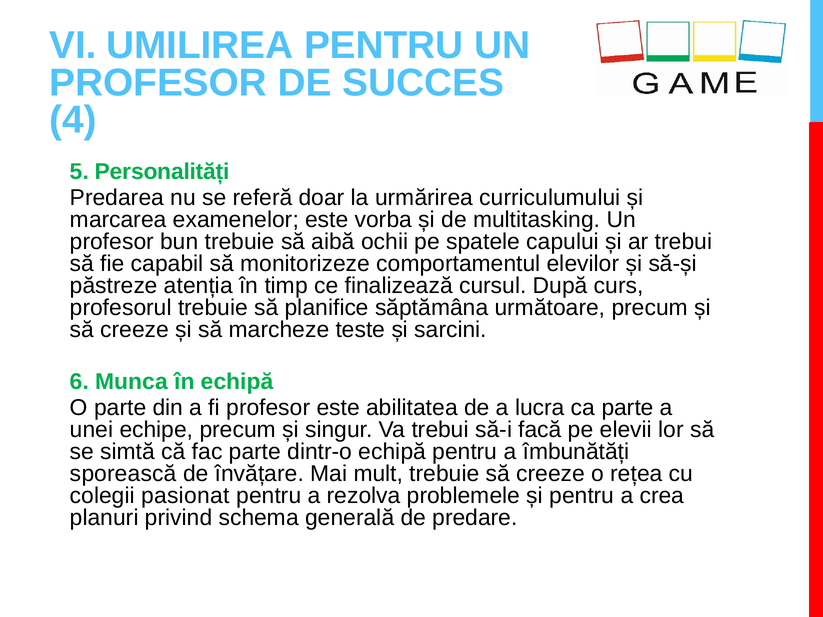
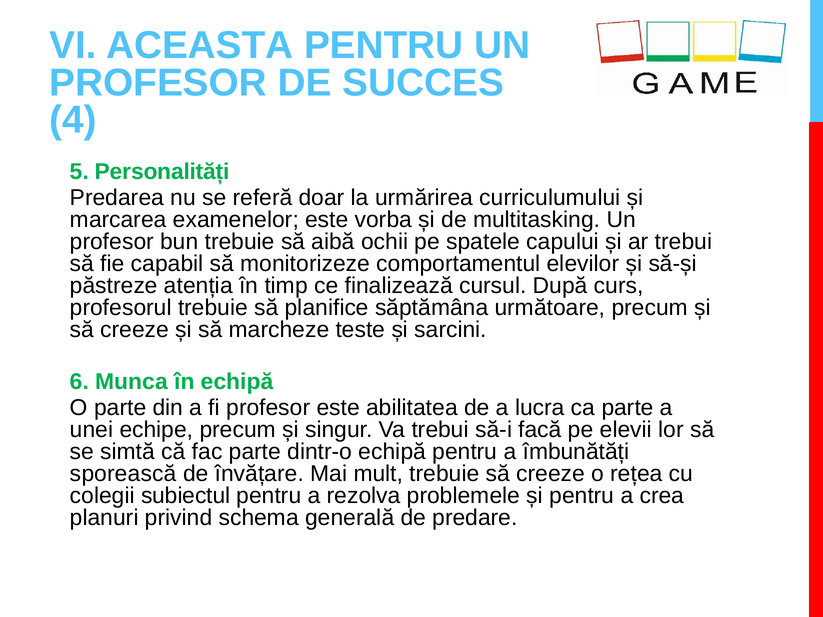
UMILIREA: UMILIREA -> ACEASTA (200, 46)
pasionat: pasionat -> subiectul (186, 496)
